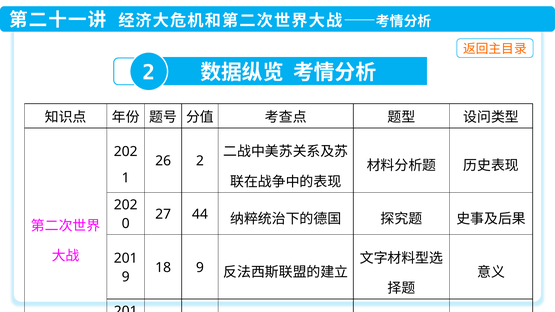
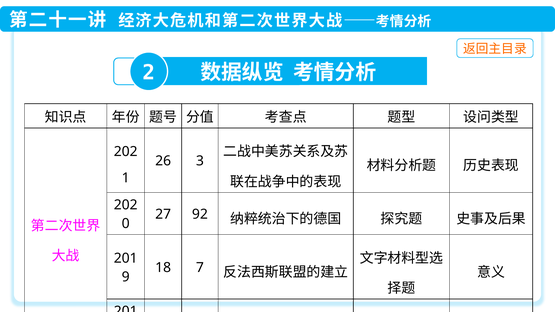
26 2: 2 -> 3 (200, 161)
44: 44 -> 92 (200, 214)
18 9: 9 -> 7 (200, 268)
